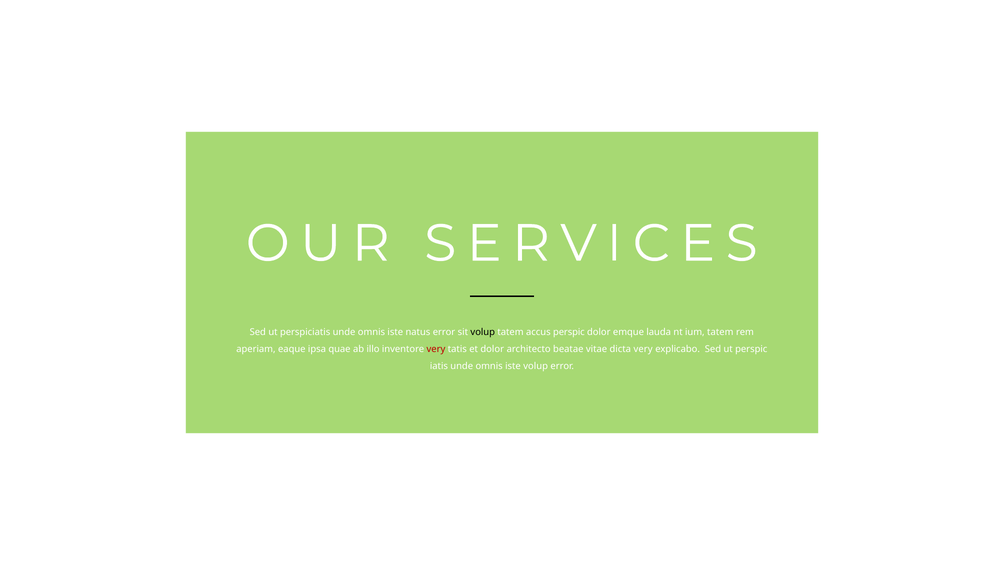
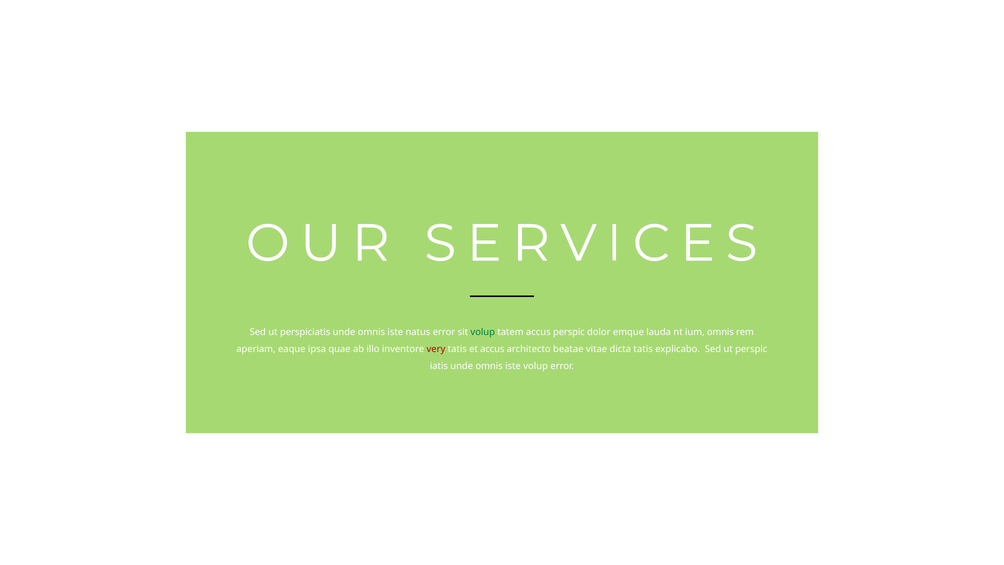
volup colour: black -> green (483, 332)
ium tatem: tatem -> omnis (720, 332)
et dolor: dolor -> accus (492, 349)
dicta very: very -> tatis (643, 349)
